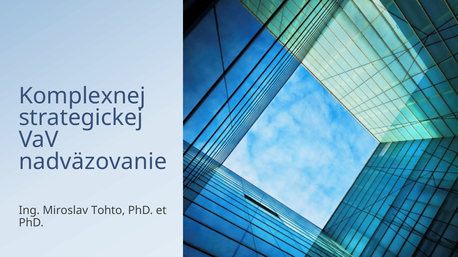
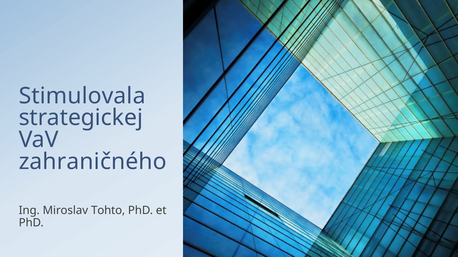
Komplexnej: Komplexnej -> Stimulovala (82, 96)
nadväzovanie: nadväzovanie -> zahraničného (93, 162)
